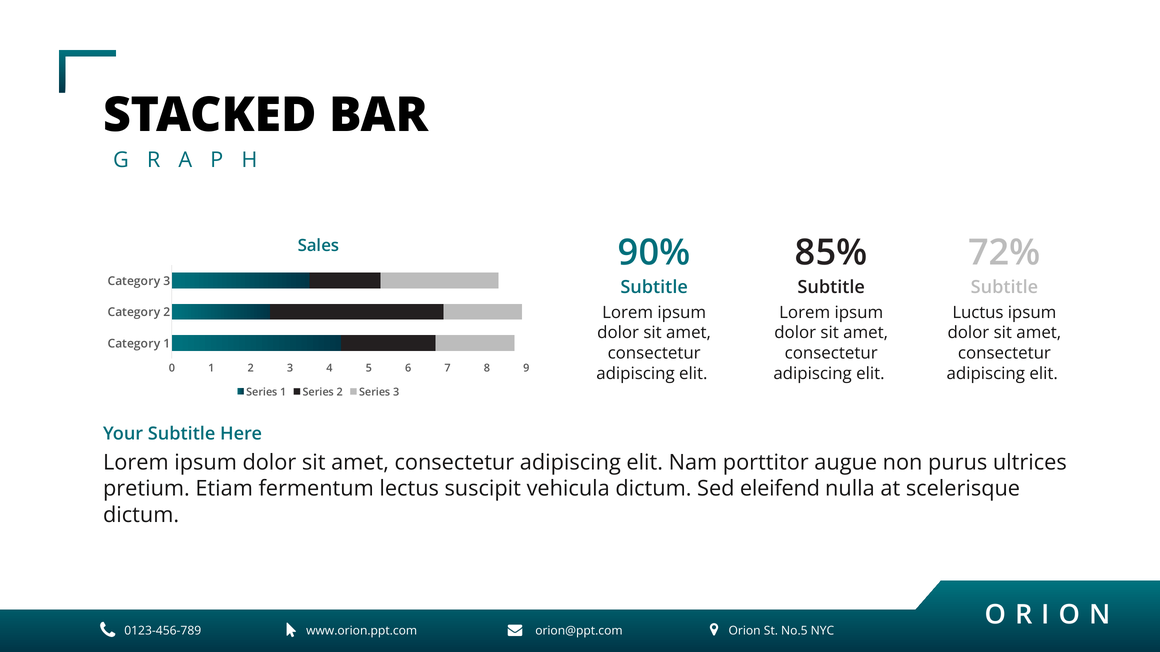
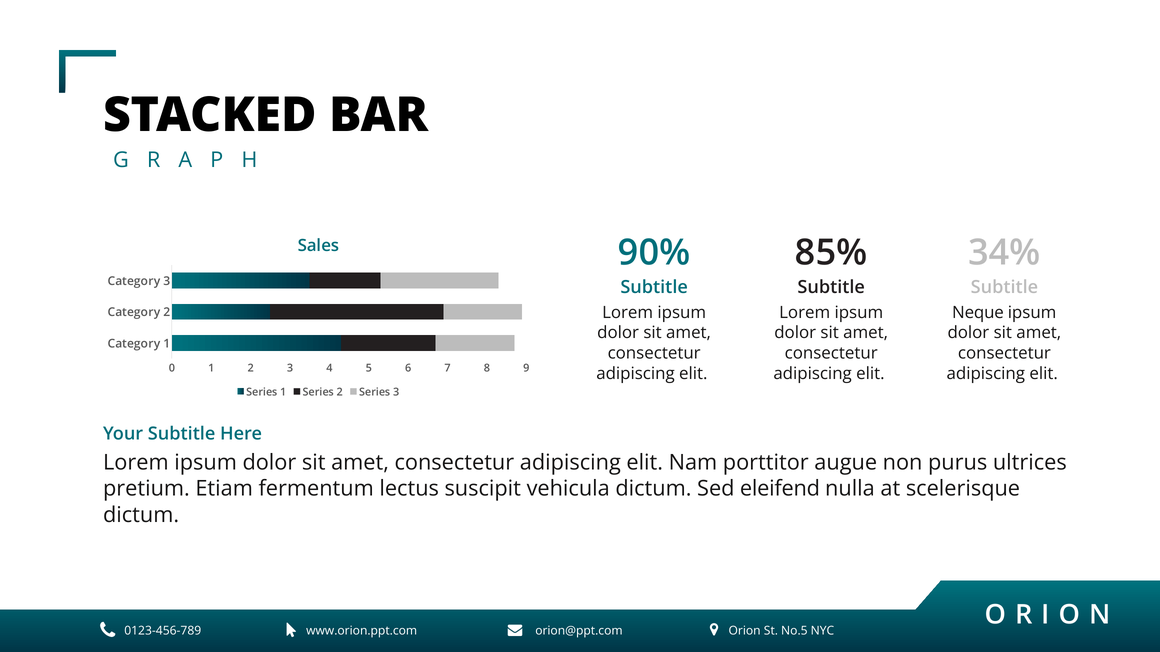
72%: 72% -> 34% (1004, 253)
Luctus: Luctus -> Neque (978, 313)
